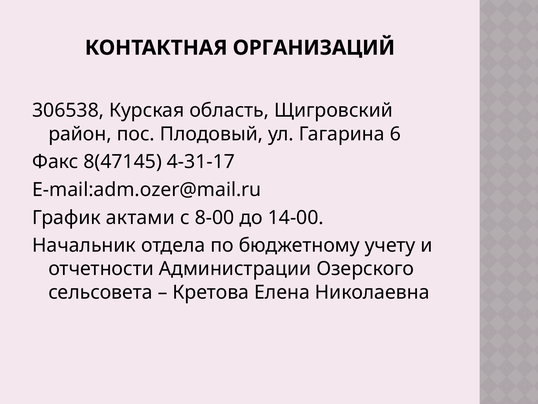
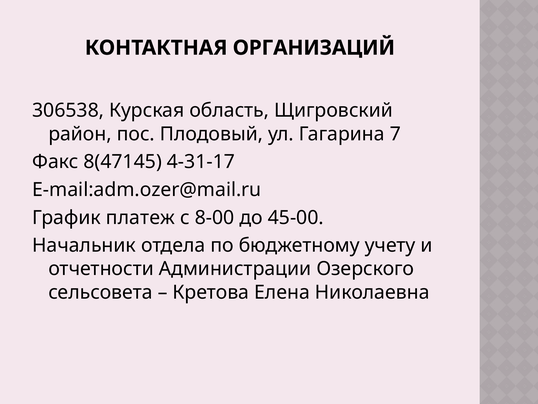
6: 6 -> 7 (395, 134)
актами: актами -> платеж (140, 217)
14-00: 14-00 -> 45-00 (296, 217)
